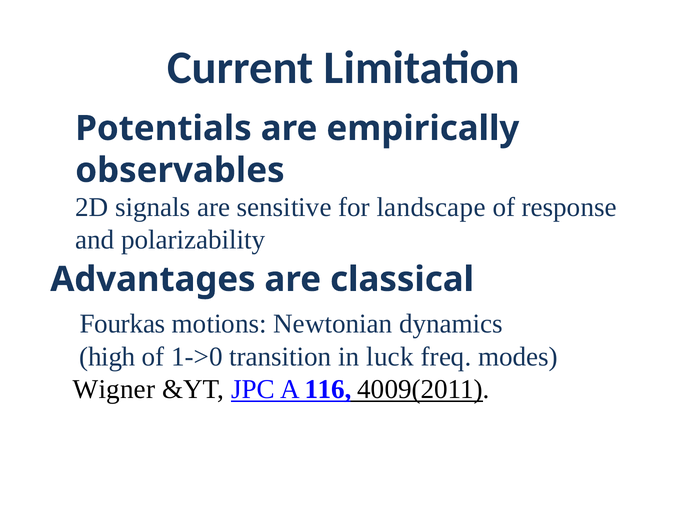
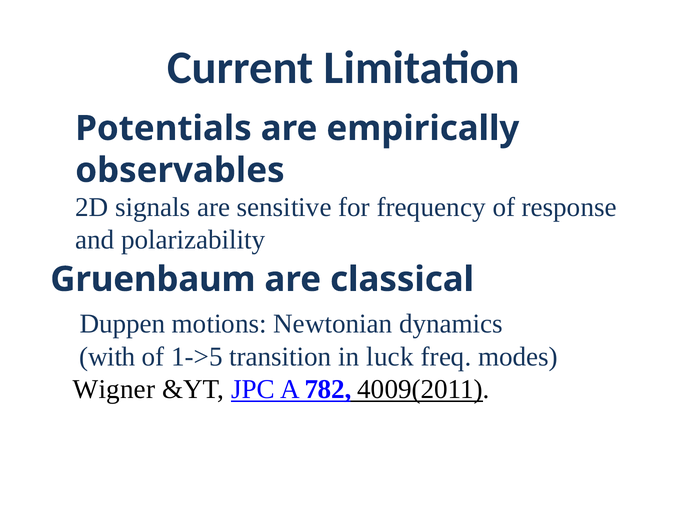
landscape: landscape -> frequency (431, 207)
Advantages: Advantages -> Gruenbaum (153, 279)
Fourkas: Fourkas -> Duppen (122, 324)
high: high -> with (107, 356)
1->0: 1->0 -> 1->5 (197, 356)
116: 116 -> 782 (328, 389)
